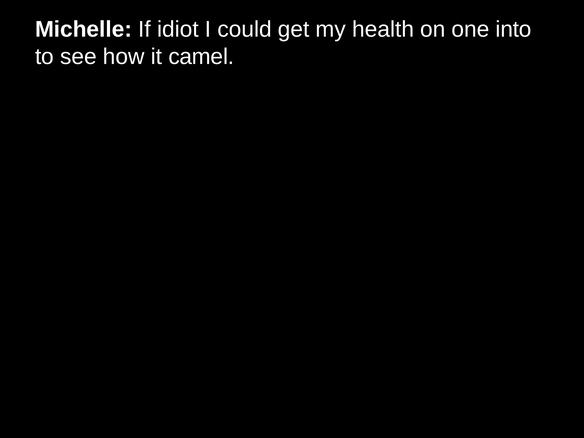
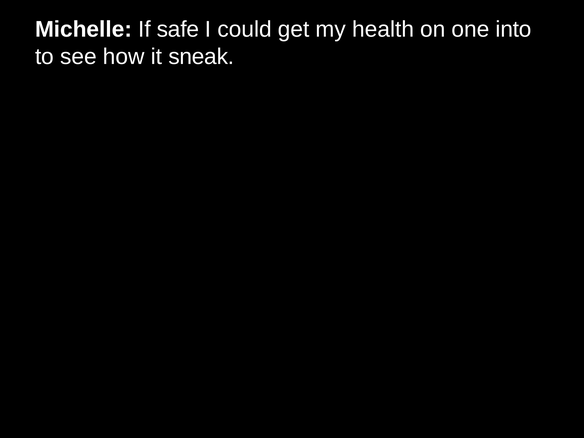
idiot: idiot -> safe (178, 29)
camel: camel -> sneak (201, 57)
